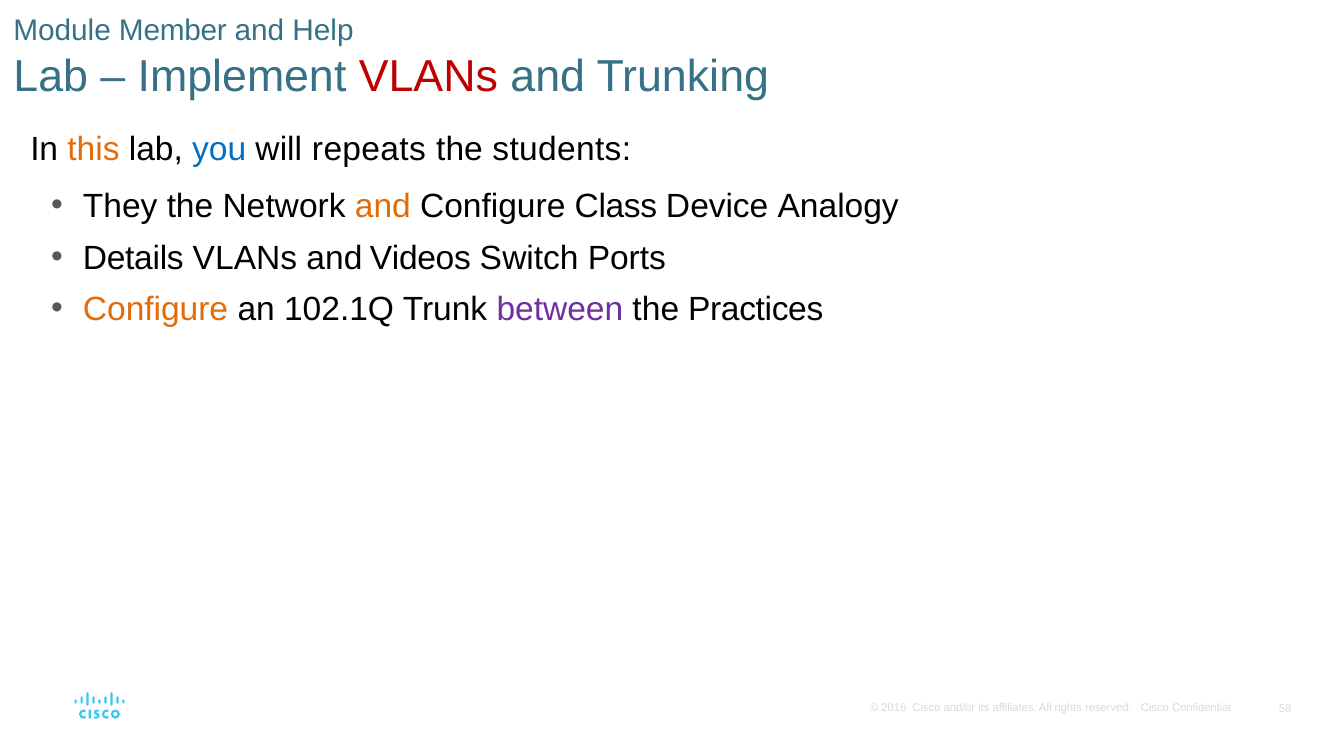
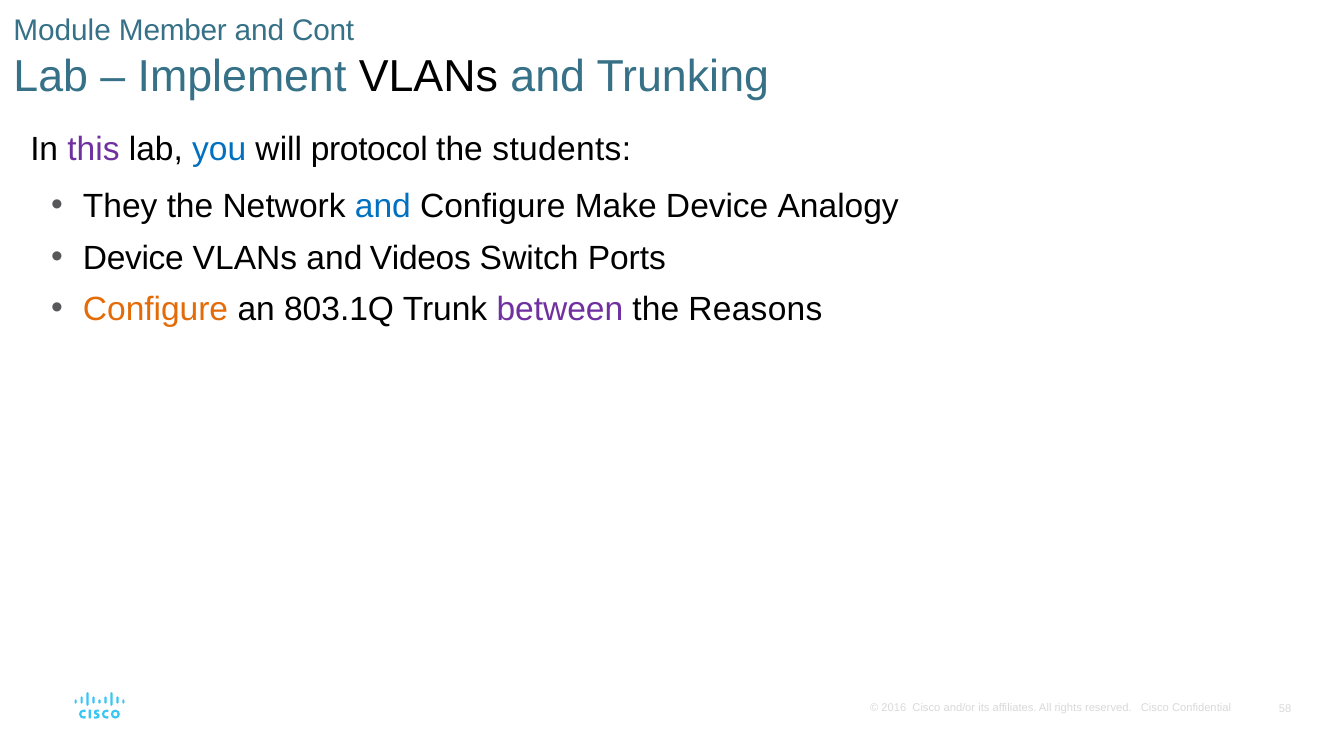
Help: Help -> Cont (323, 31)
VLANs colour: red -> black (428, 77)
this colour: orange -> purple (94, 150)
repeats: repeats -> protocol (369, 150)
and colour: orange -> blue (383, 207)
Class: Class -> Make (616, 207)
Details: Details -> Device (133, 258)
102.1Q: 102.1Q -> 803.1Q (339, 310)
Practices: Practices -> Reasons (755, 310)
